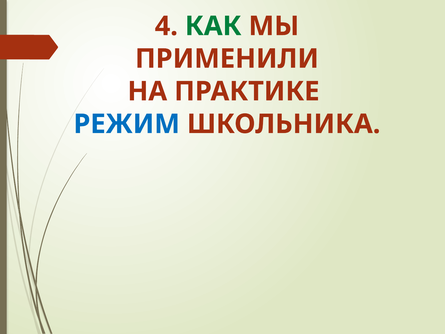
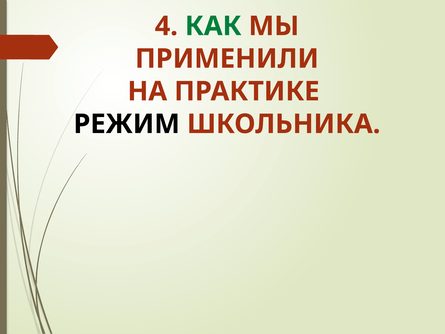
РЕЖИМ colour: blue -> black (127, 124)
